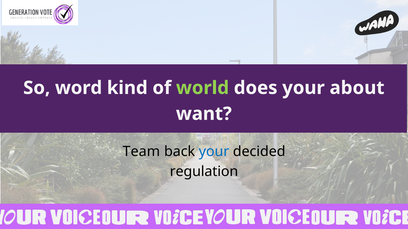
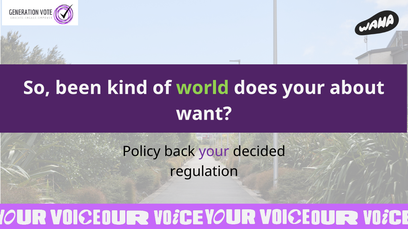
word: word -> been (78, 88)
Team: Team -> Policy (141, 152)
your colour: blue -> purple (214, 152)
